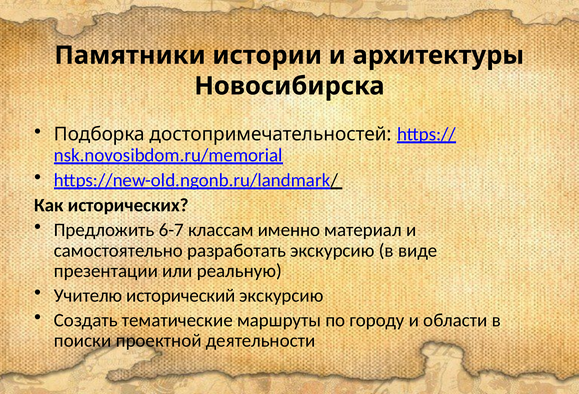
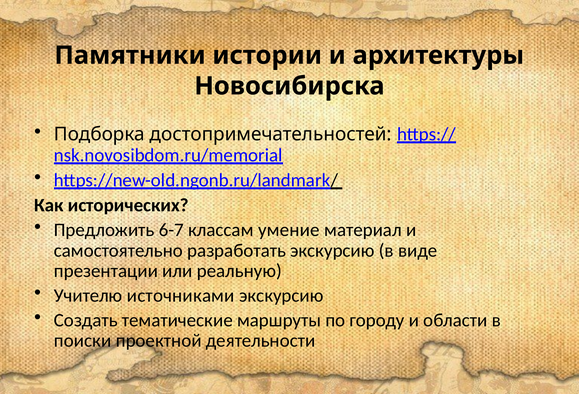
именно: именно -> умение (289, 230)
исторический: исторический -> источниками (181, 296)
